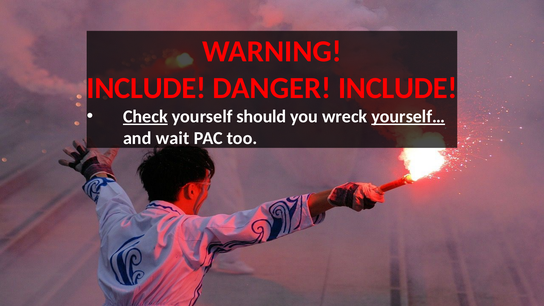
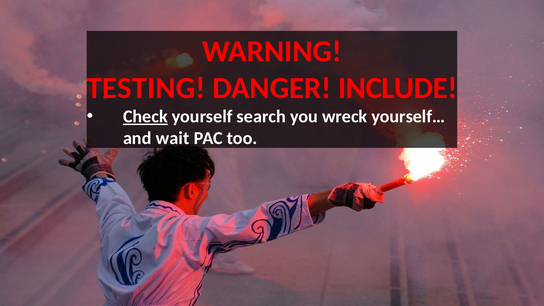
INCLUDE: INCLUDE -> TESTING (146, 88)
should: should -> search (261, 116)
yourself… underline: present -> none (408, 116)
